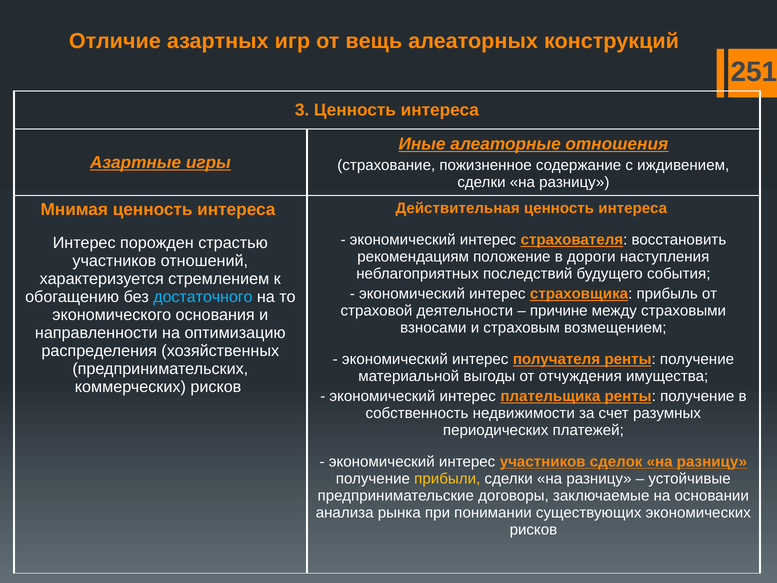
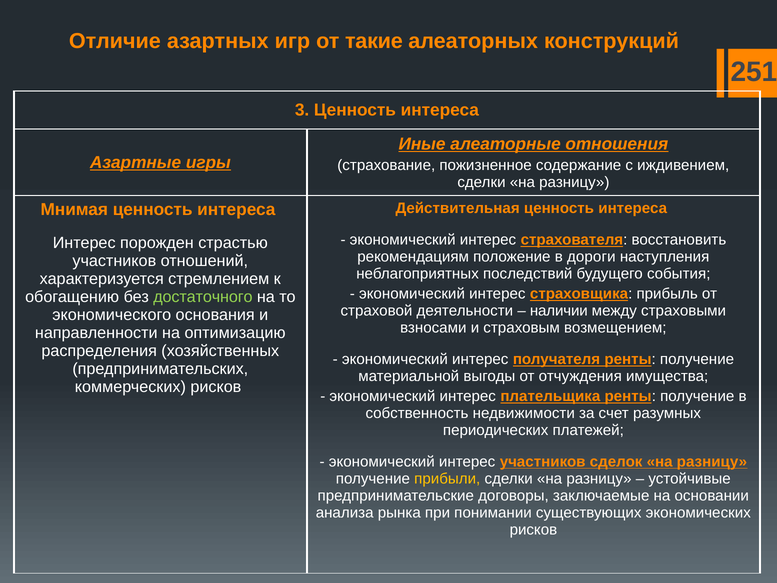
вещь: вещь -> такие (374, 41)
достаточного colour: light blue -> light green (203, 297)
причине: причине -> наличии (559, 311)
